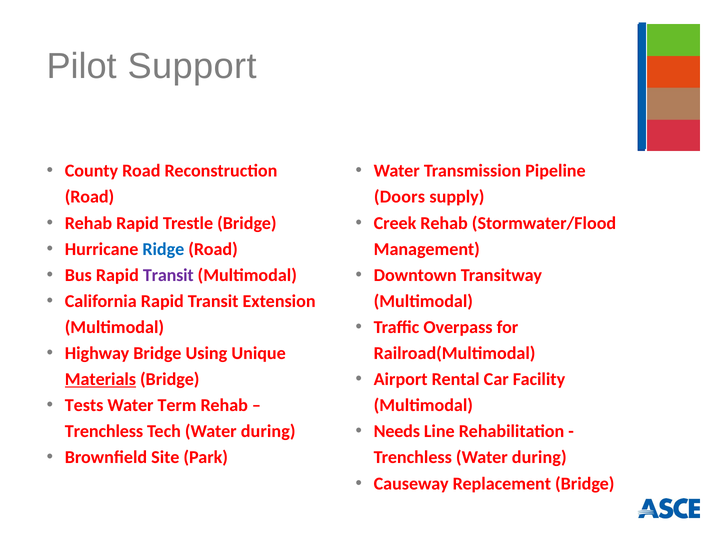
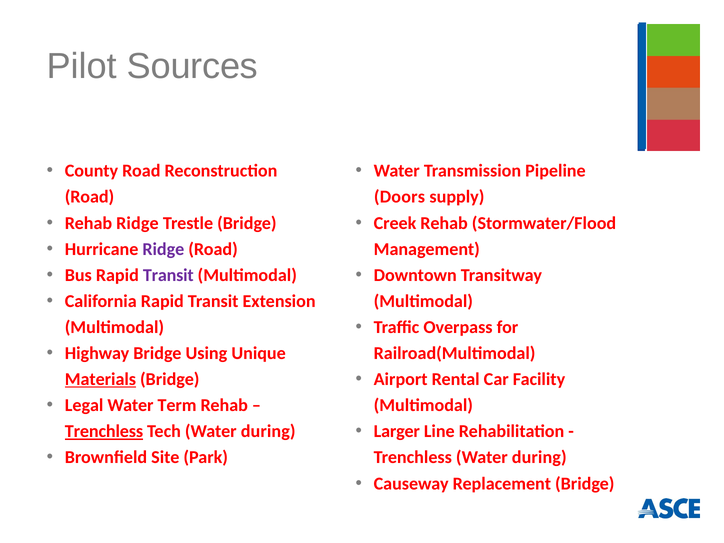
Support: Support -> Sources (192, 66)
Rehab Rapid: Rapid -> Ridge (137, 223)
Ridge colour: blue -> purple (163, 249)
Tests: Tests -> Legal (84, 405)
Needs: Needs -> Larger (397, 431)
Trenchless underline: none -> present (104, 431)
